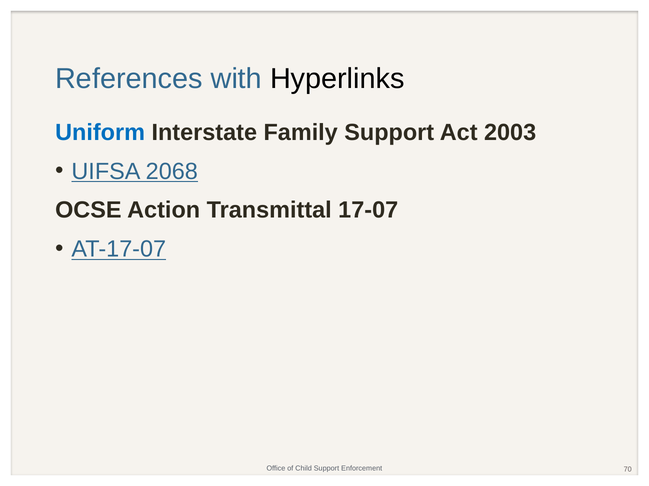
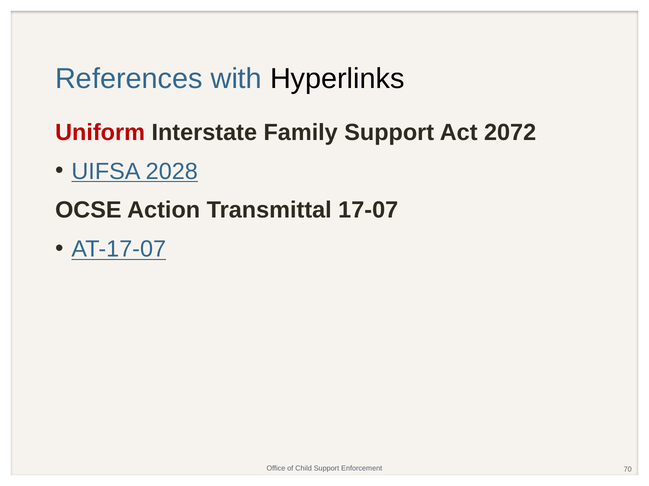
Uniform colour: blue -> red (100, 133)
2003: 2003 -> 2072 (510, 133)
2068: 2068 -> 2028 (172, 172)
